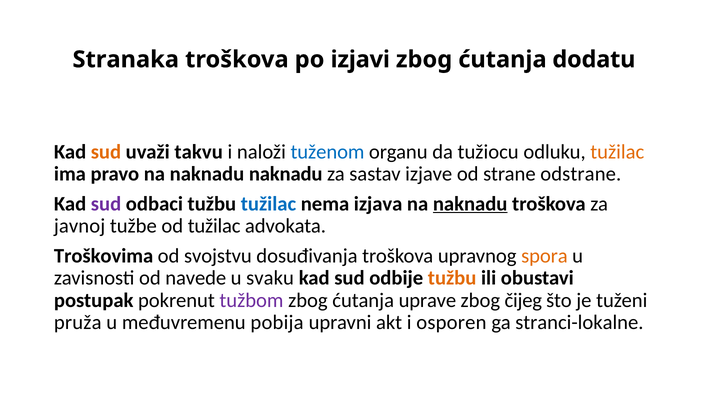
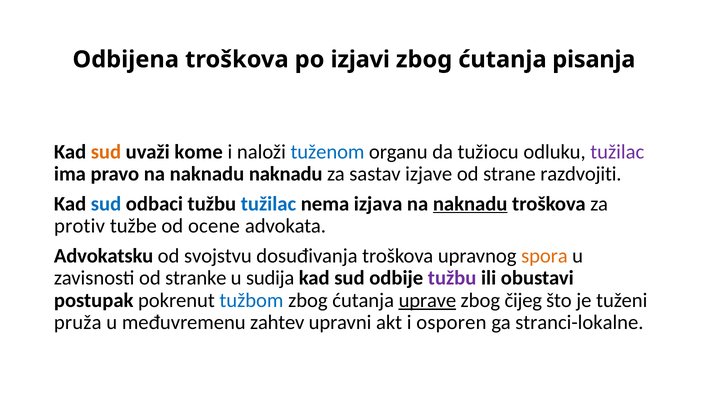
Stranaka: Stranaka -> Odbijena (126, 60)
dodatu: dodatu -> pisanja (594, 60)
takvu: takvu -> kome (199, 152)
tužilac colour: orange -> purple (617, 152)
odstrane: odstrane -> razdvojiti (581, 174)
sud colour: purple -> blue (106, 204)
javnoj: javnoj -> protiv (80, 226)
od tužilac: tužilac -> ocene (214, 226)
Troškovima: Troškovima -> Advokatsku (104, 256)
navede: navede -> stranke (196, 278)
svaku: svaku -> sudija (270, 278)
tužbu colour: orange -> purple (452, 278)
tužbom colour: purple -> blue (251, 300)
uprave underline: none -> present (427, 300)
pobija: pobija -> zahtev (277, 323)
